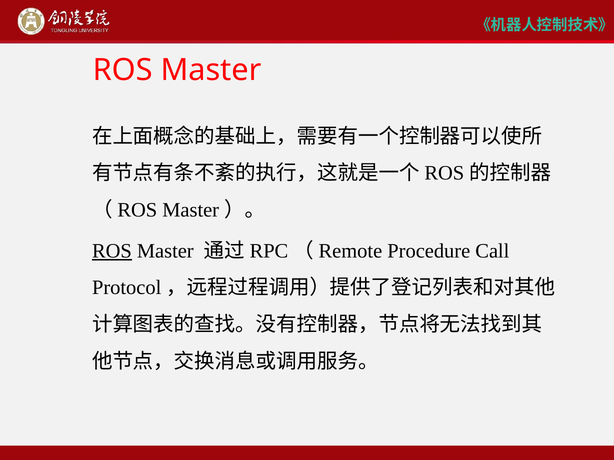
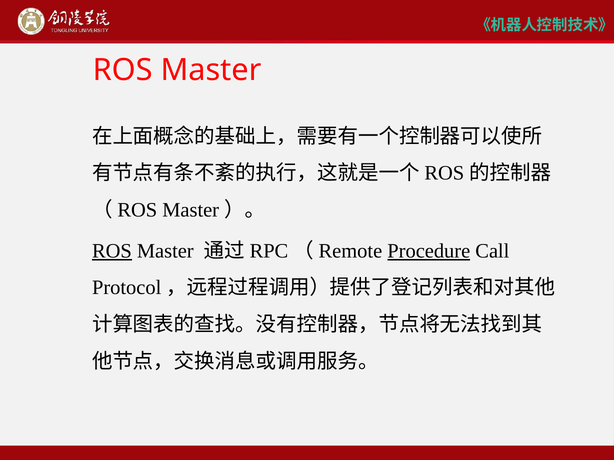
Procedure underline: none -> present (429, 251)
